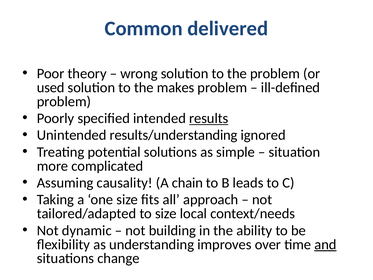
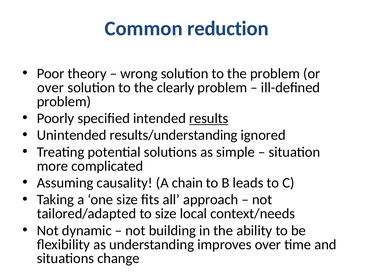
delivered: delivered -> reduction (228, 28)
used: used -> over (51, 87)
makes: makes -> clearly (176, 87)
and underline: present -> none (325, 244)
